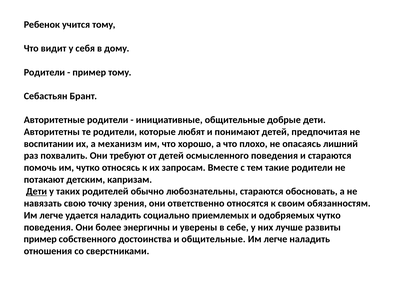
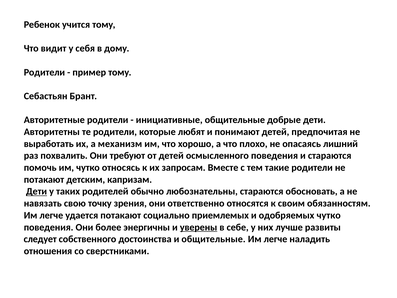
воспитании: воспитании -> выработать (49, 144)
удается наладить: наладить -> потакают (121, 215)
уверены underline: none -> present (199, 227)
пример: пример -> следует (40, 239)
